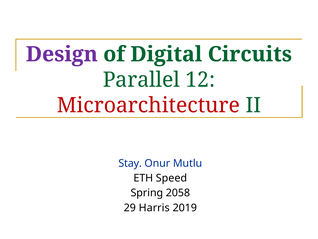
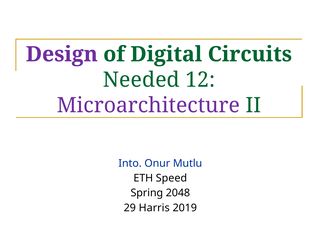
Parallel: Parallel -> Needed (141, 80)
Microarchitecture colour: red -> purple (148, 105)
Stay: Stay -> Into (130, 163)
2058: 2058 -> 2048 (178, 193)
